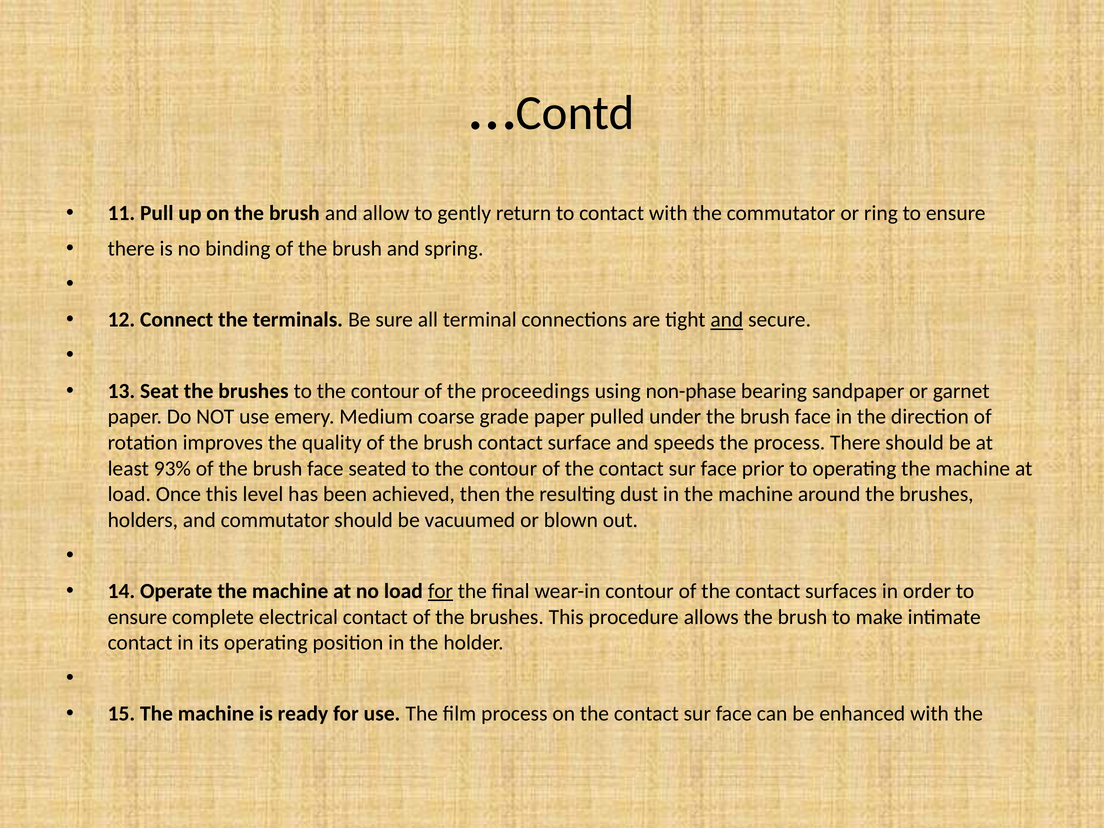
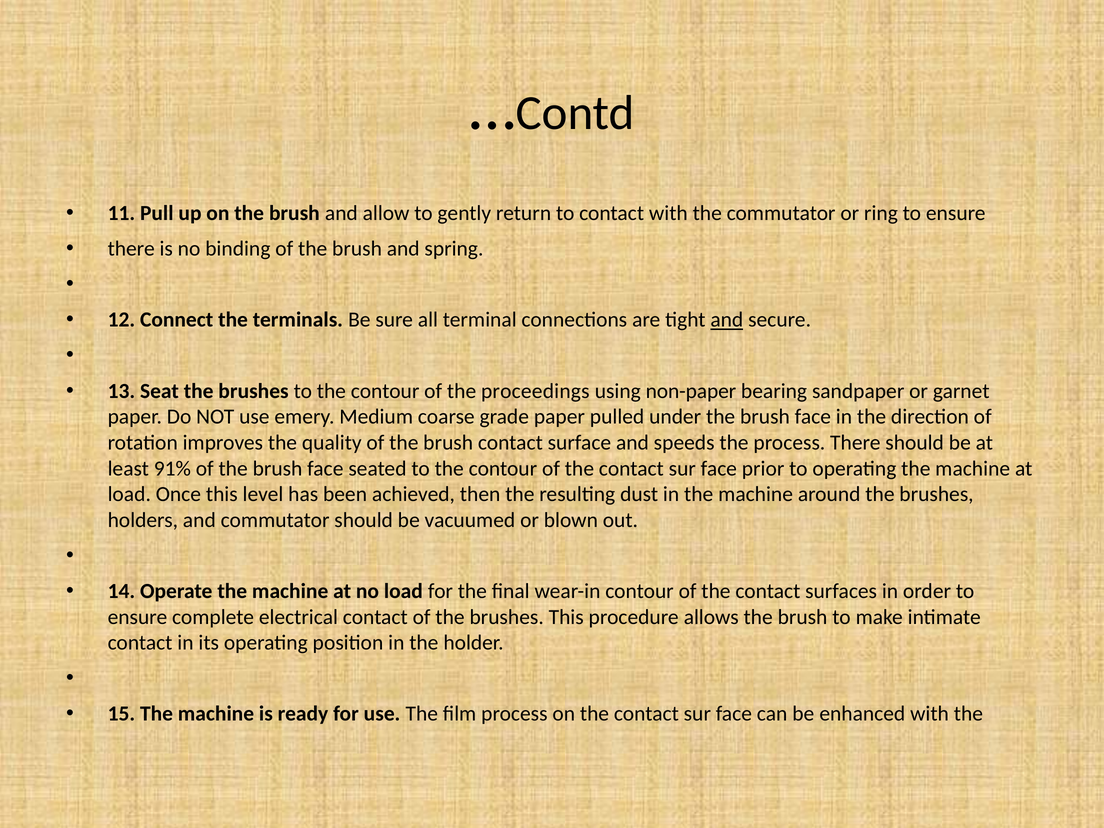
non-phase: non-phase -> non-paper (691, 391)
93%: 93% -> 91% (172, 468)
for underline: present -> none (440, 591)
